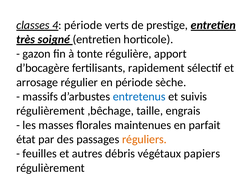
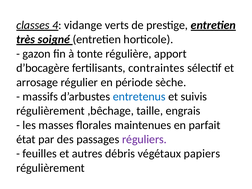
4 période: période -> vidange (83, 25)
rapidement: rapidement -> contraintes (156, 68)
réguliers colour: orange -> purple (144, 139)
